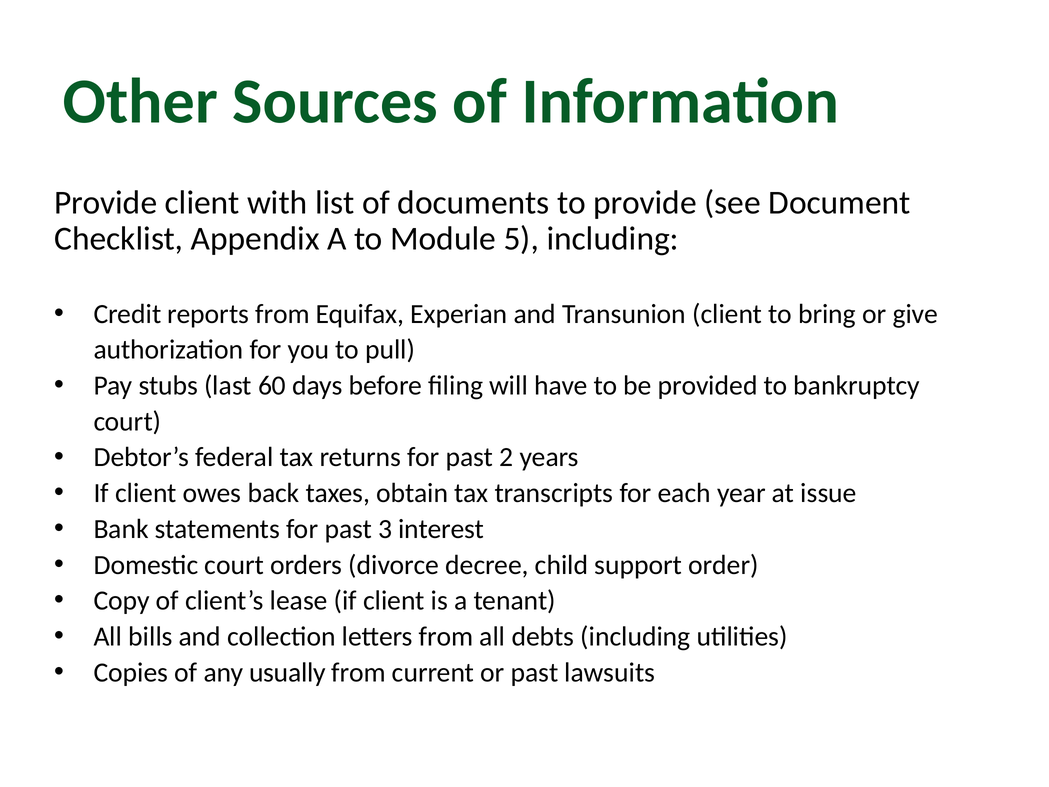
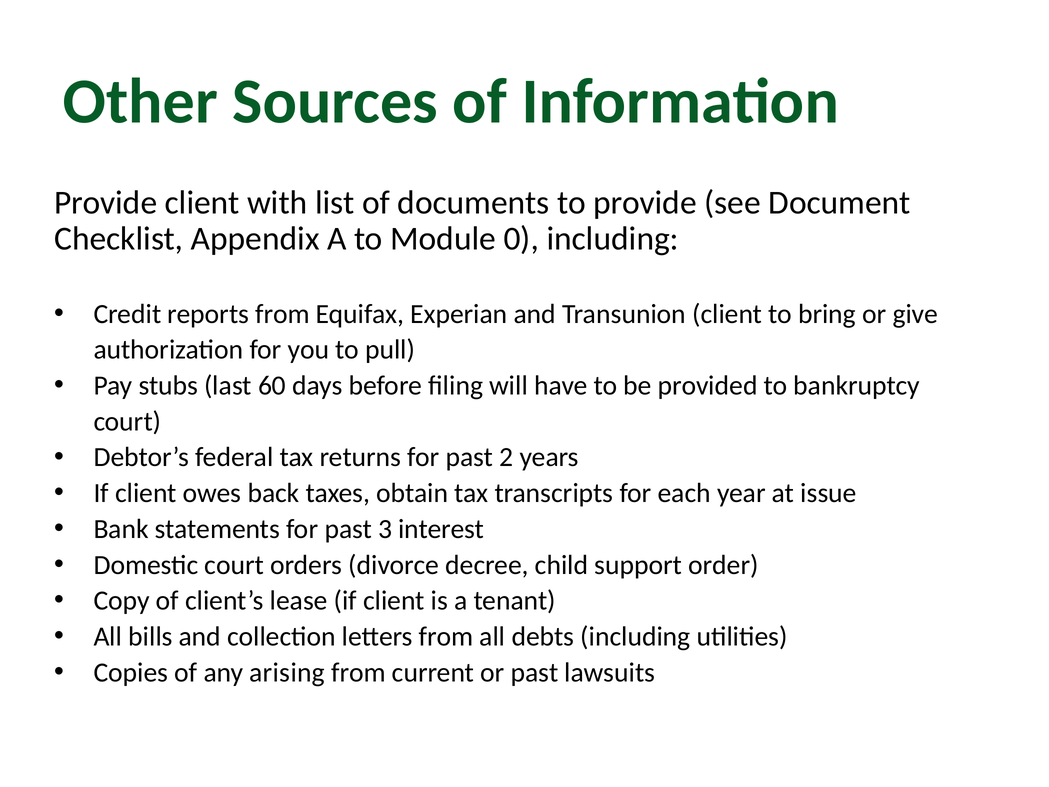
5: 5 -> 0 (521, 239)
usually: usually -> arising (287, 672)
